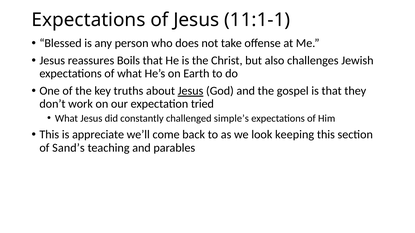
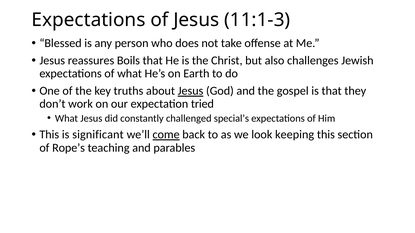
11:1-1: 11:1-1 -> 11:1-3 (257, 20)
simple’s: simple’s -> special’s (231, 118)
appreciate: appreciate -> significant (98, 135)
come underline: none -> present (166, 135)
Sand’s: Sand’s -> Rope’s (69, 148)
